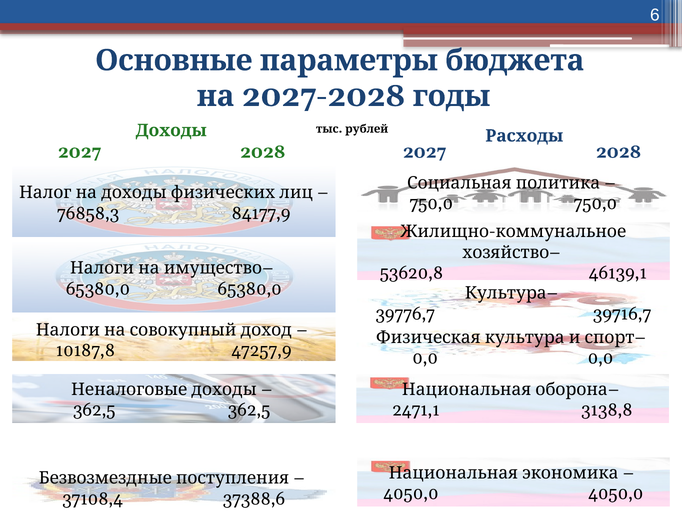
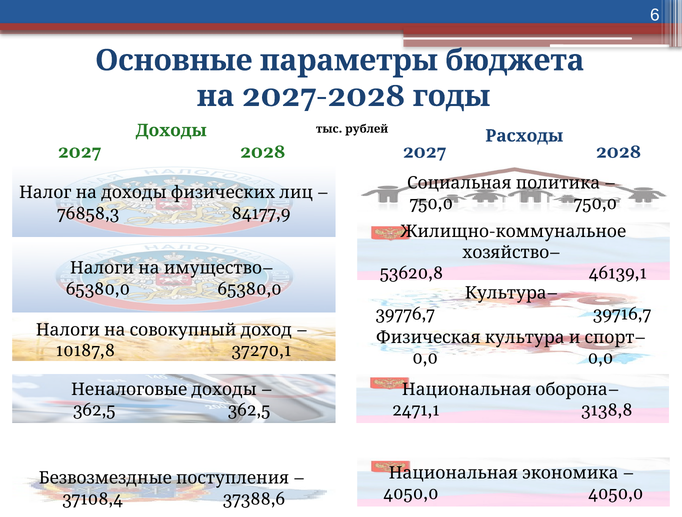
47257,9: 47257,9 -> 37270,1 (261, 351)
